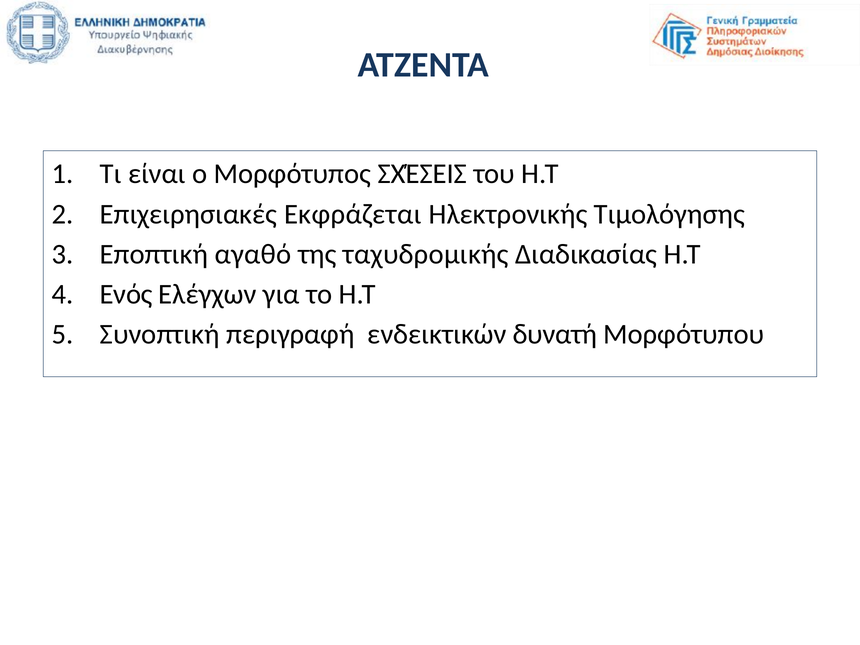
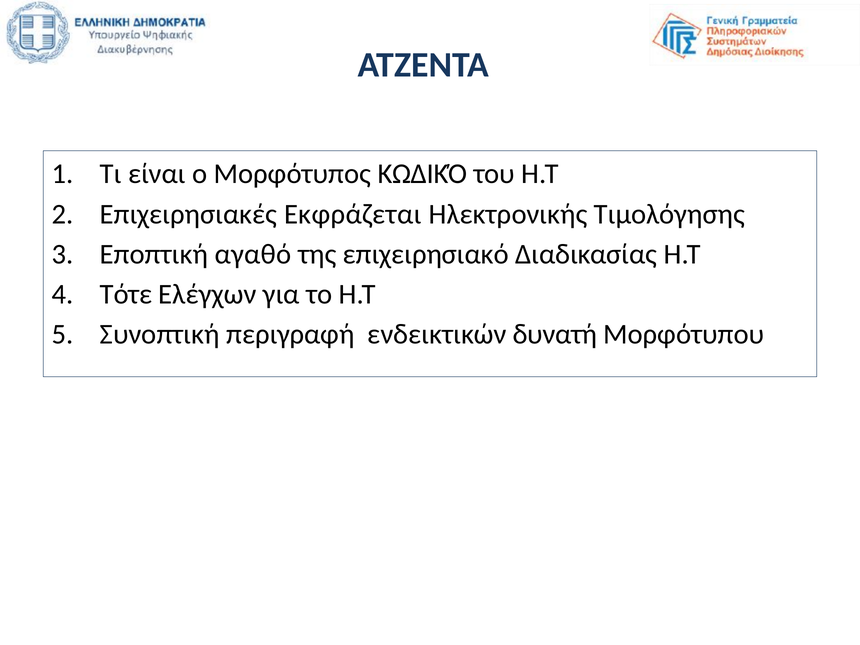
ΣΧΈΣΕΙΣ: ΣΧΈΣΕΙΣ -> ΚΩΔΙΚΌ (422, 174)
ταχυδρομικής: ταχυδρομικής -> επιχειρησιακό (426, 254)
Ενός: Ενός -> Τότε (126, 294)
